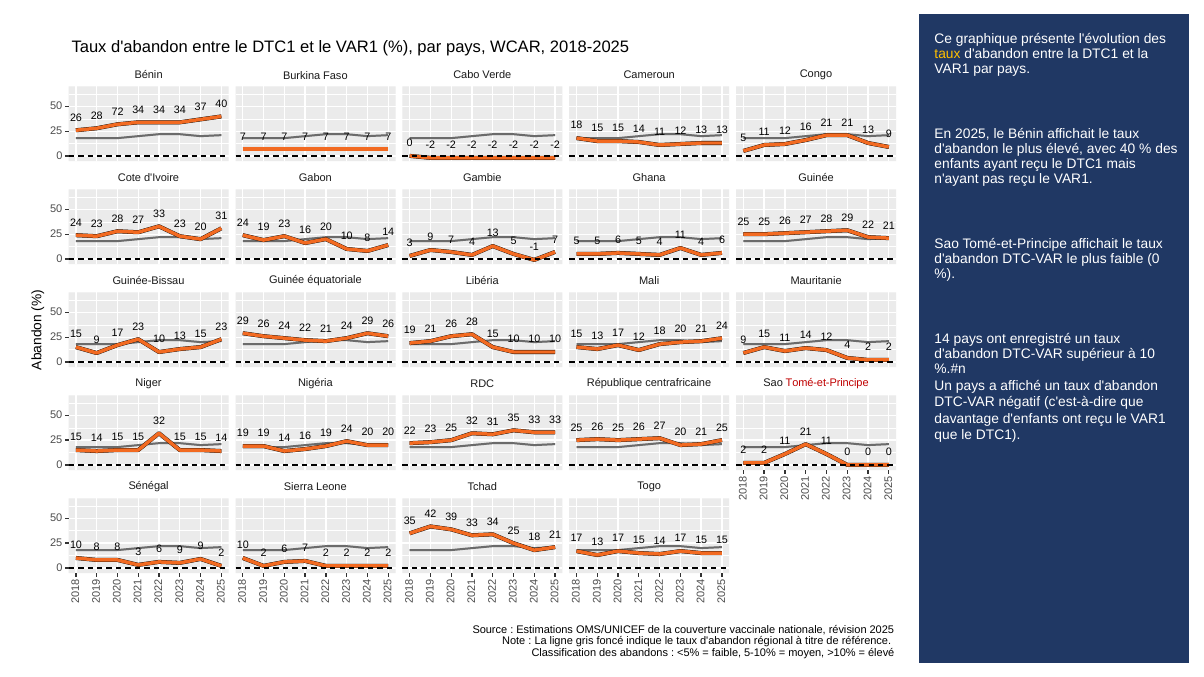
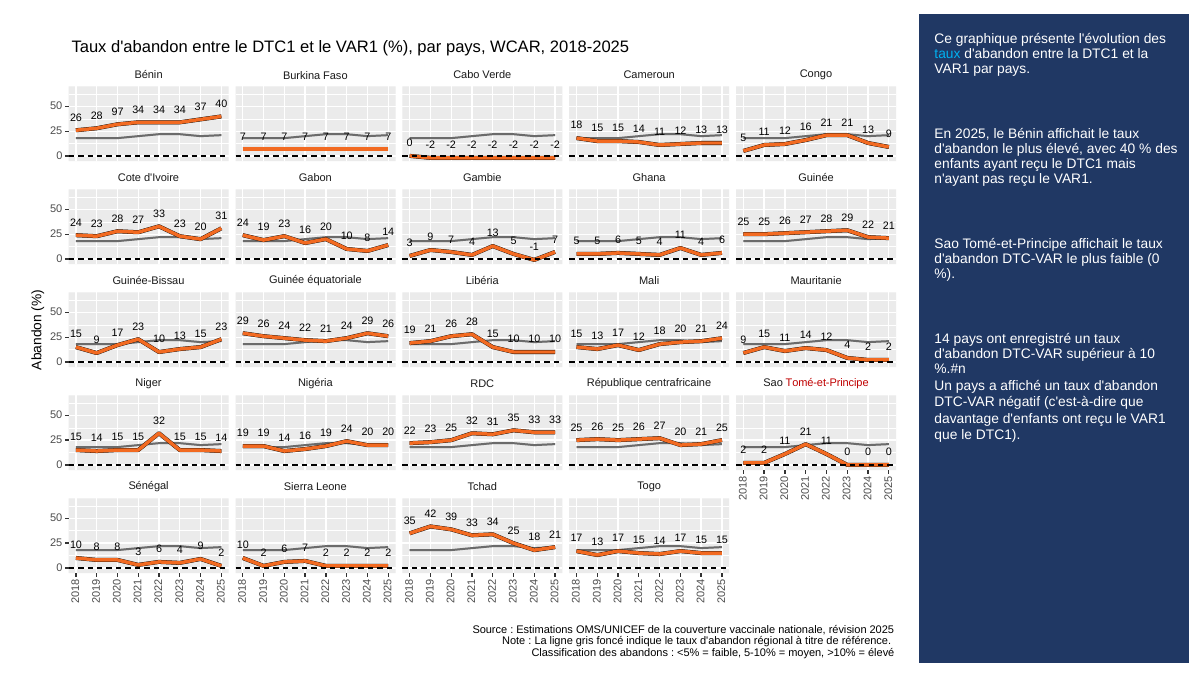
taux colour: yellow -> light blue (947, 54)
72: 72 -> 97 (118, 112)
6 9: 9 -> 4 (180, 550)
